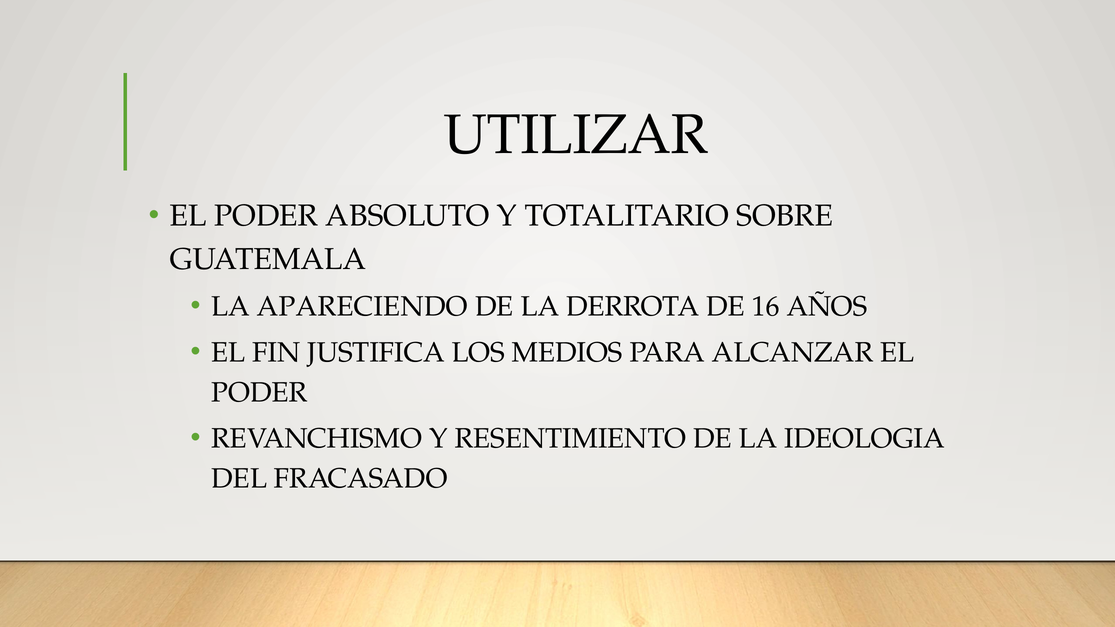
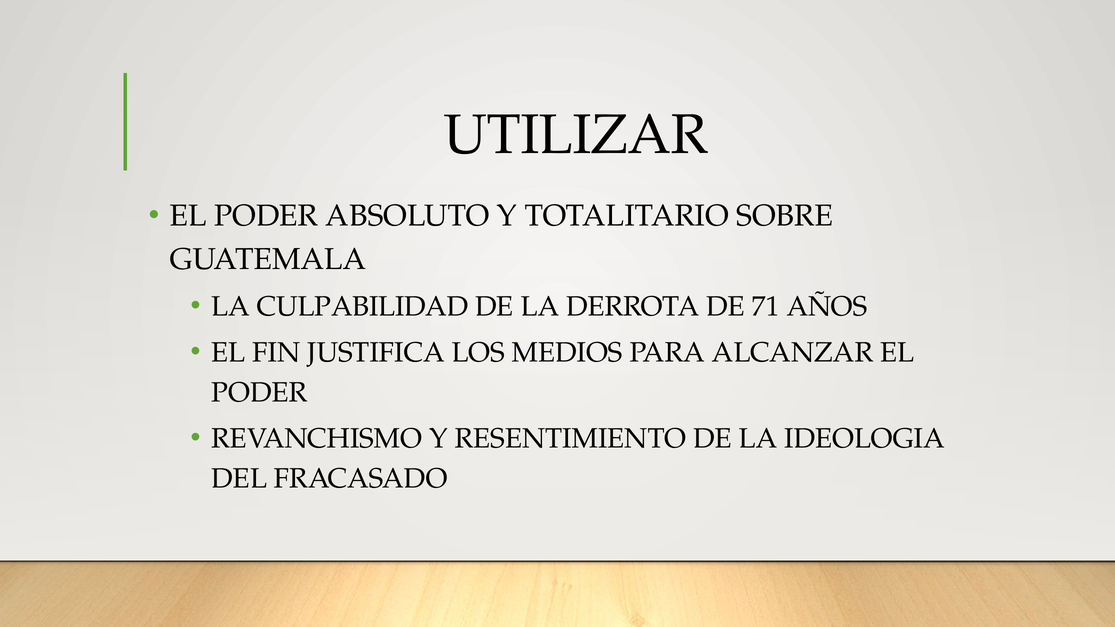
APARECIENDO: APARECIENDO -> CULPABILIDAD (363, 307)
16: 16 -> 71 (766, 307)
